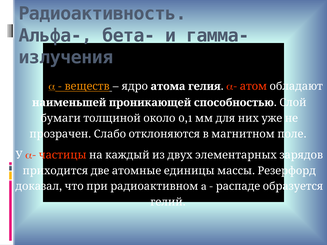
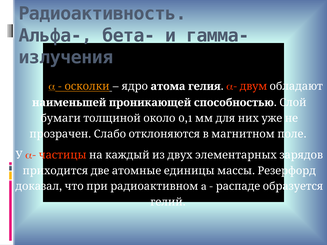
веществ: веществ -> осколки (87, 86)
атом: атом -> двум (253, 86)
